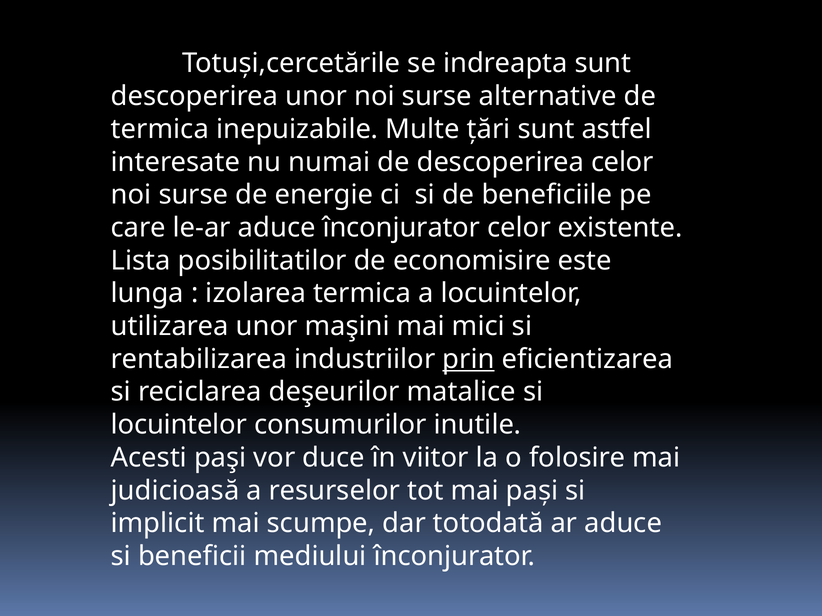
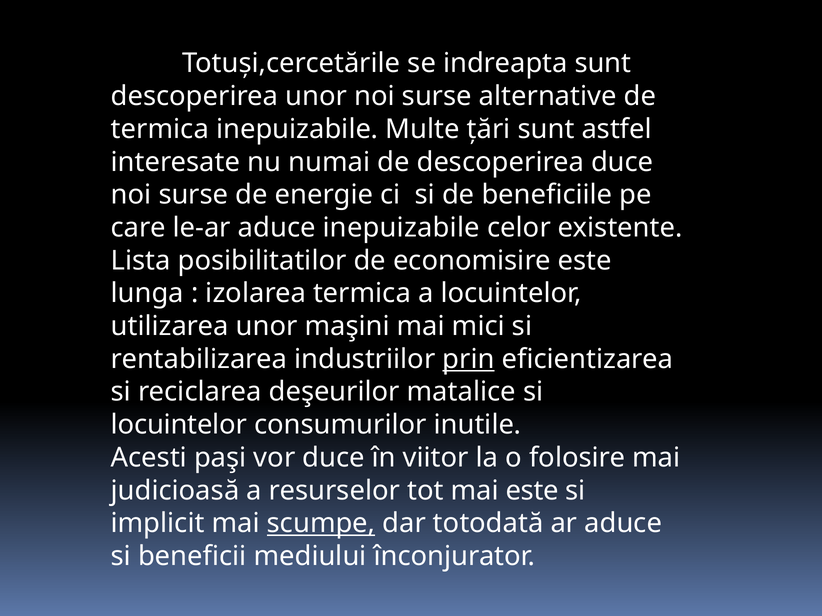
descoperirea celor: celor -> duce (622, 162)
aduce înconjurator: înconjurator -> inepuizabile (401, 228)
mai paşi: paşi -> este (532, 491)
scumpe underline: none -> present (321, 524)
